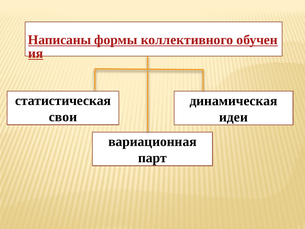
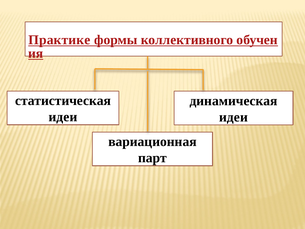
Написаны: Написаны -> Практике (59, 40)
свои: свои -> идеи (63, 117)
